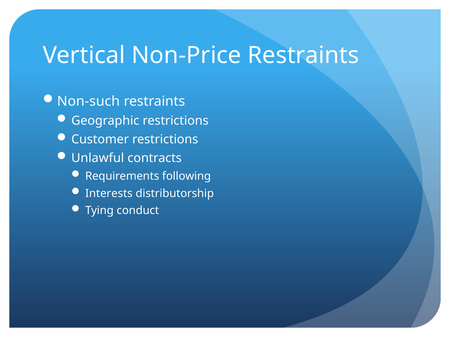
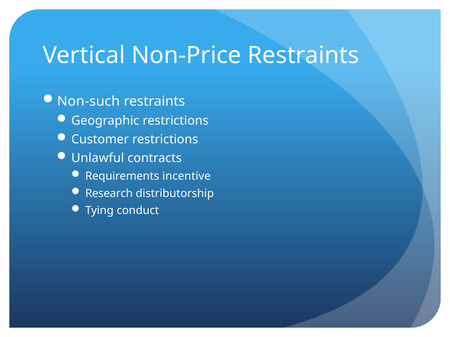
following: following -> incentive (187, 176)
Interests: Interests -> Research (109, 194)
